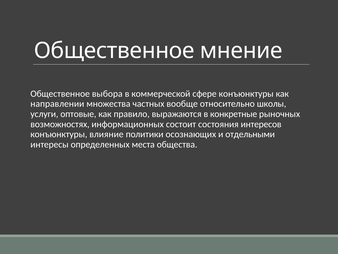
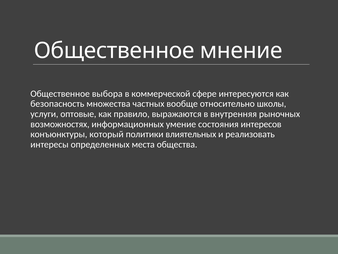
сфере конъюнктуры: конъюнктуры -> интересуются (246, 94)
направлении: направлении -> безопасность (57, 104)
конкретные: конкретные -> внутренняя (234, 114)
состоит: состоит -> умение (181, 124)
влияние: влияние -> который (106, 134)
осознающих: осознающих -> влиятельных (191, 134)
отдельными: отдельными -> реализовать (250, 134)
